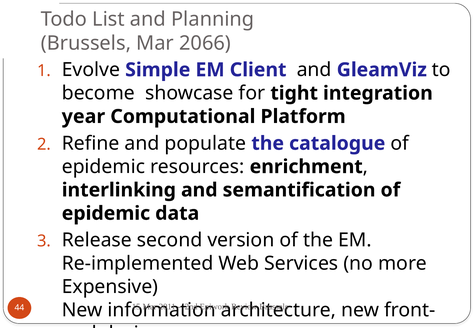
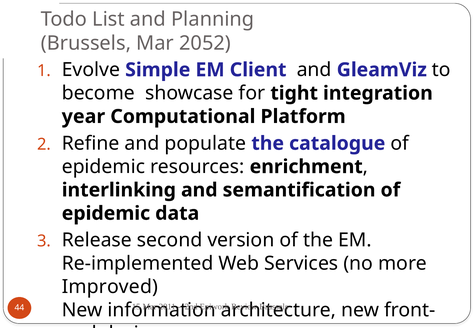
2066: 2066 -> 2052 (205, 43)
Expensive: Expensive -> Improved (110, 287)
